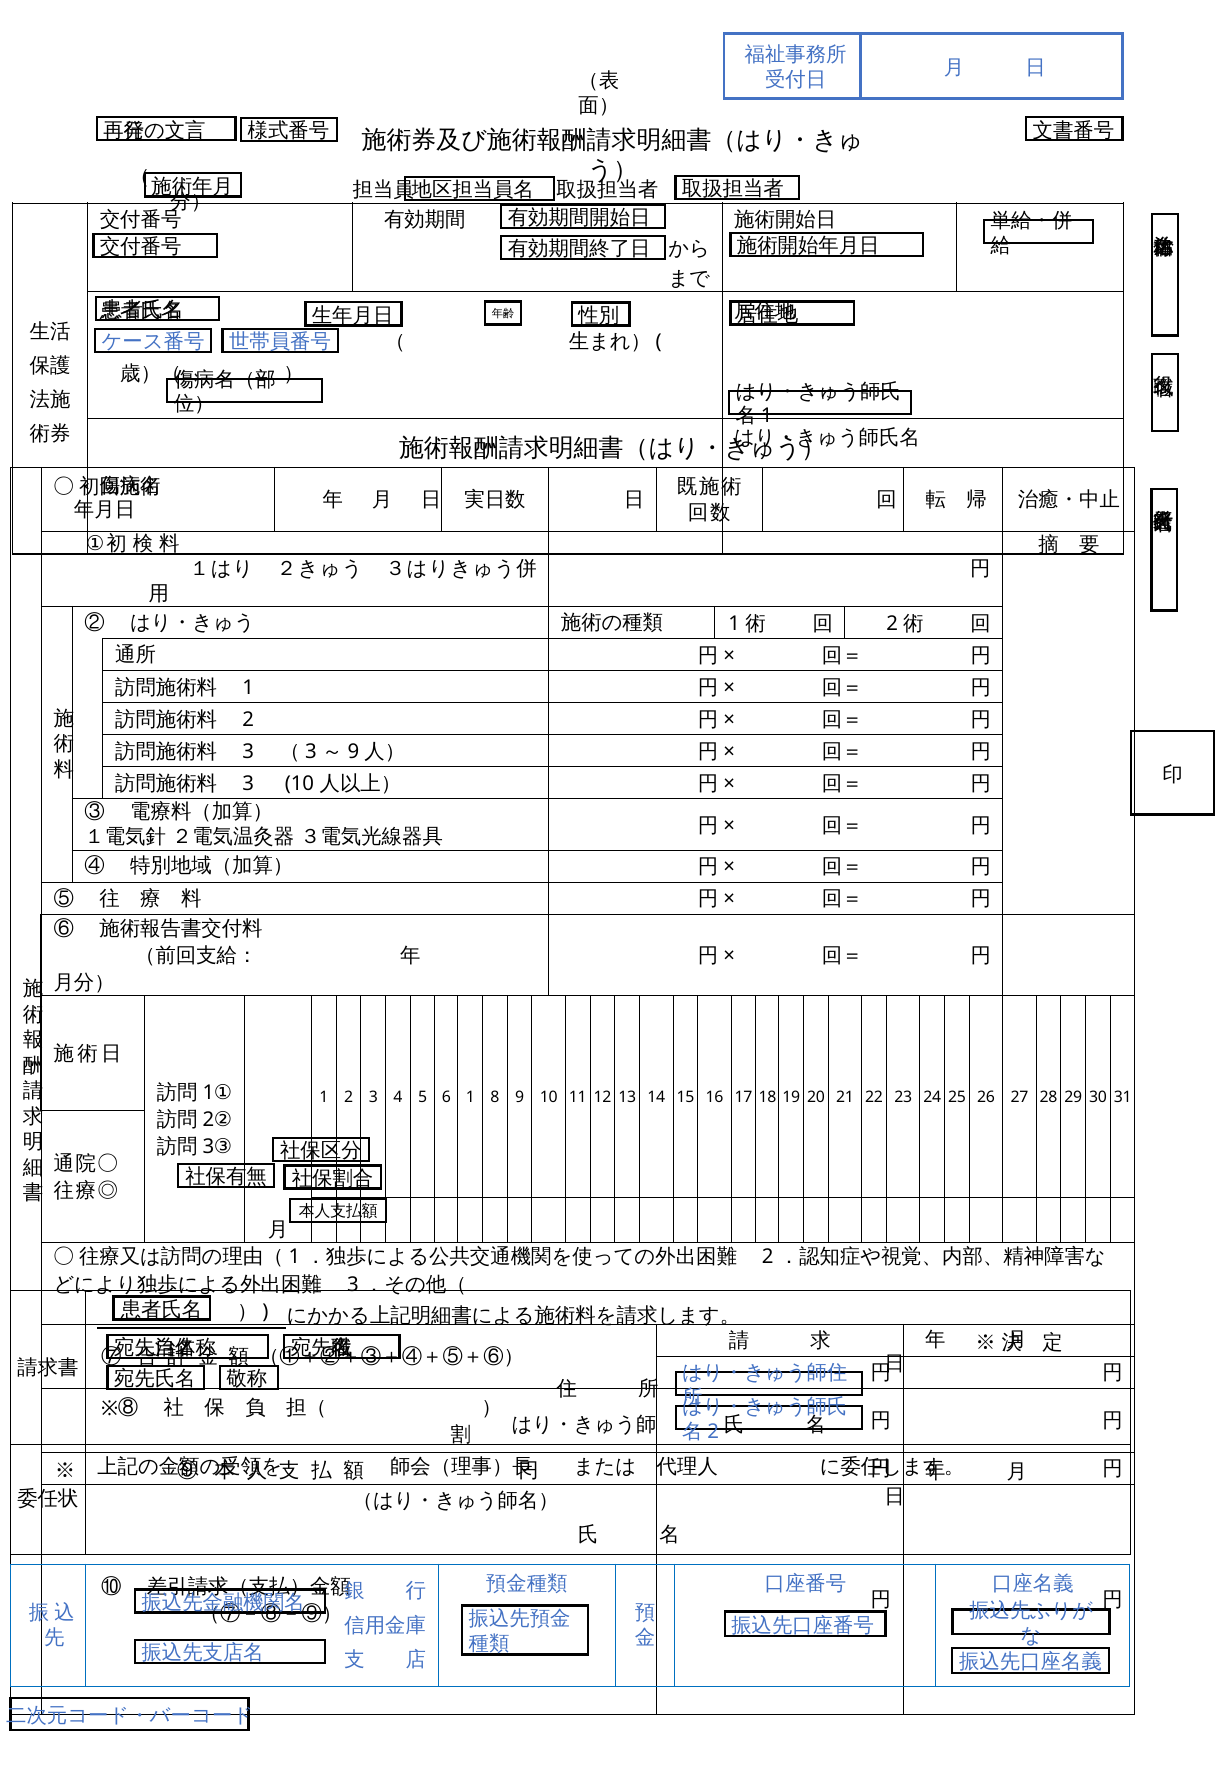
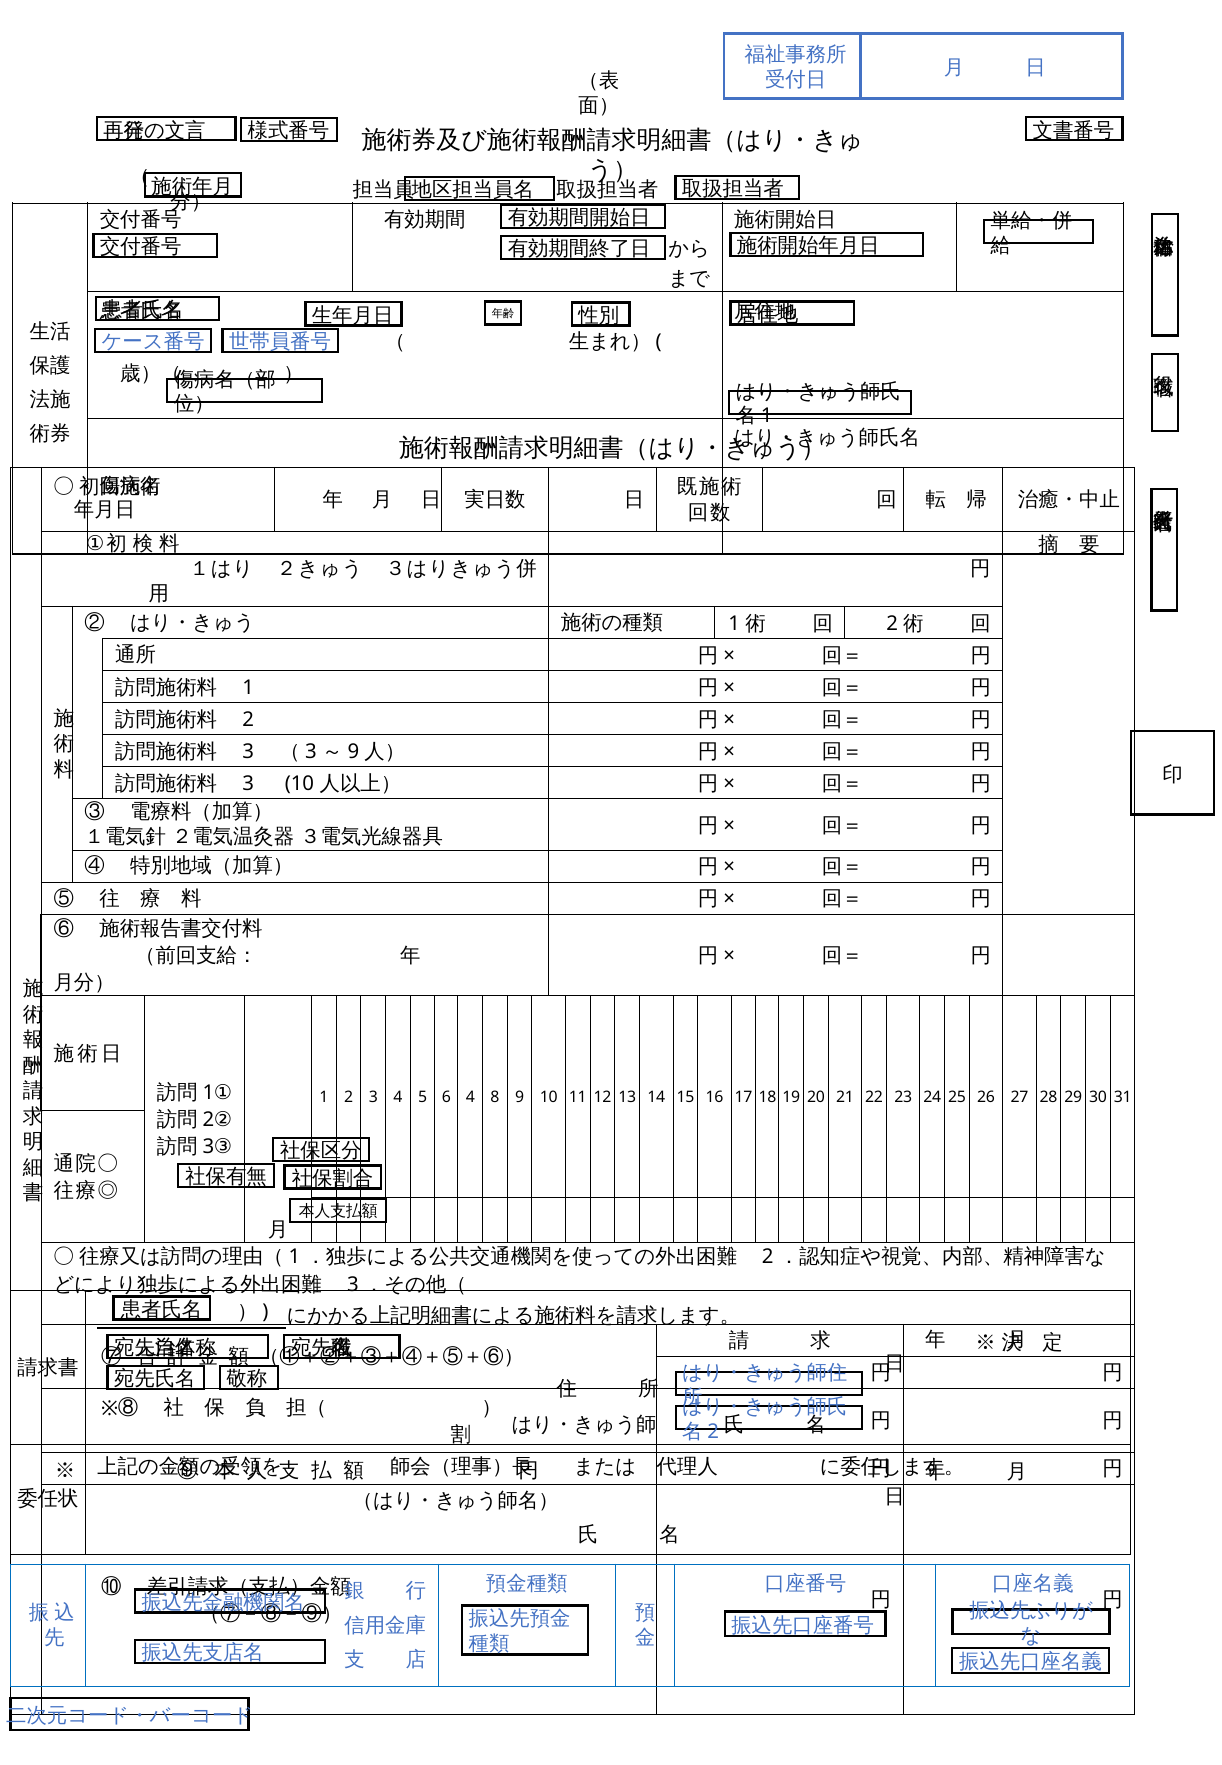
6 1: 1 -> 4 (470, 1098)
